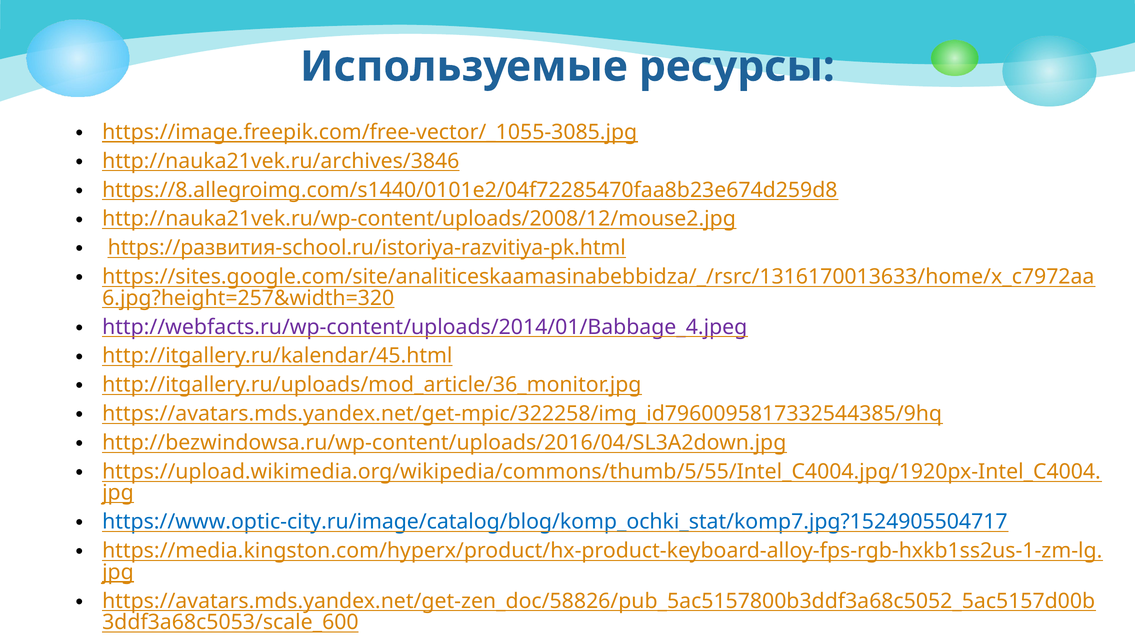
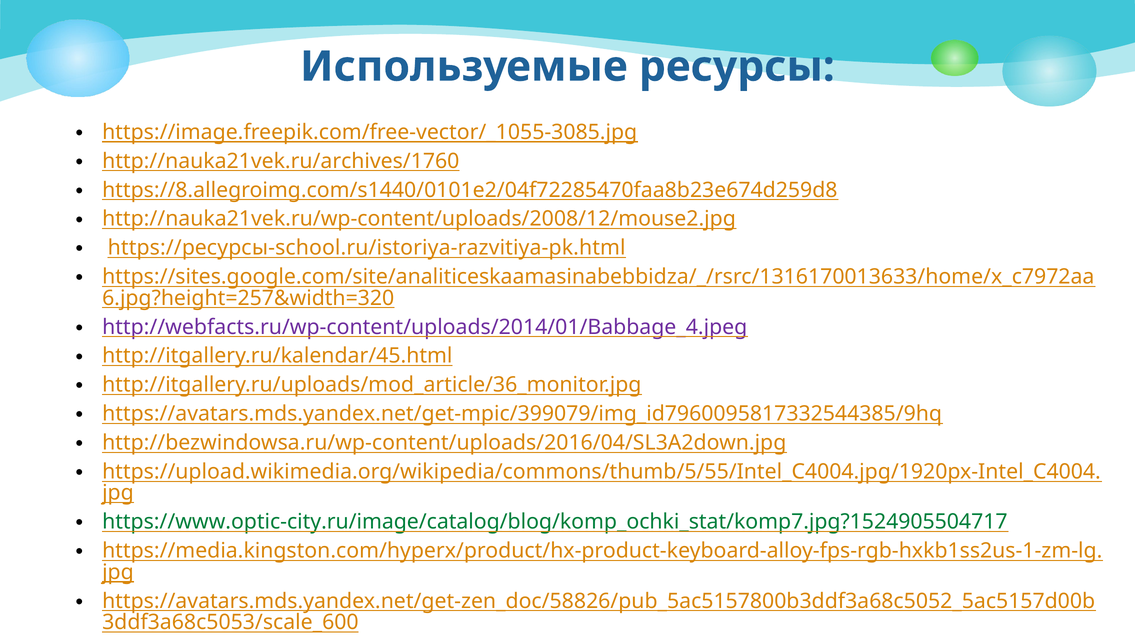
http://nauka21vek.ru/archives/3846: http://nauka21vek.ru/archives/3846 -> http://nauka21vek.ru/archives/1760 (281, 161)
https://развития-school.ru/istoriya-razvitiya-pk.html: https://развития-school.ru/istoriya-razvitiya-pk.html -> https://ресурсы-school.ru/istoriya-razvitiya-pk.html (367, 248)
https://avatars.mds.yandex.net/get-mpic/322258/img_id7960095817332544385/9hq: https://avatars.mds.yandex.net/get-mpic/322258/img_id7960095817332544385/9hq -> https://avatars.mds.yandex.net/get-mpic/399079/img_id7960095817332544385/9hq (522, 414)
https://www.optic-city.ru/image/catalog/blog/komp_ochki_stat/komp7.jpg?1524905504717 colour: blue -> green (555, 522)
